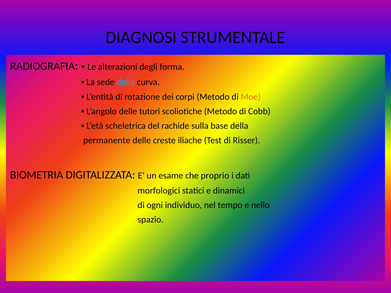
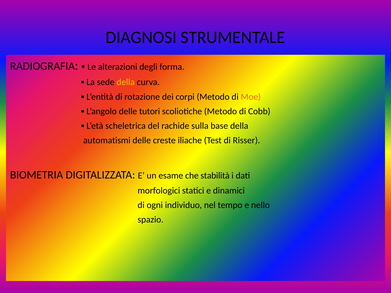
della colour: light blue -> yellow (126, 82)
permanente: permanente -> automatismi (107, 140)
proprio: proprio -> stabilità (215, 176)
